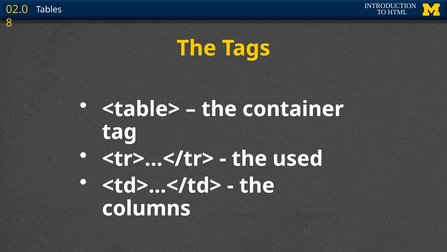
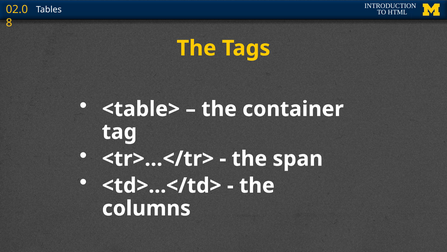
used: used -> span (298, 158)
